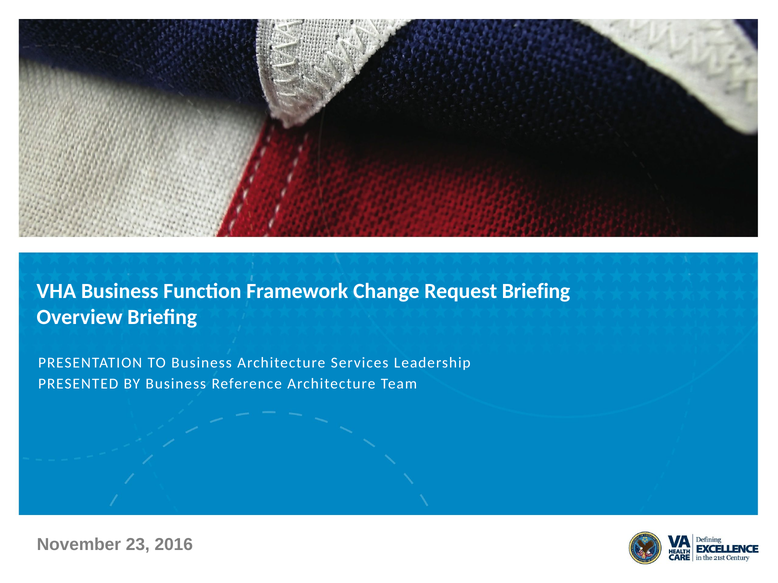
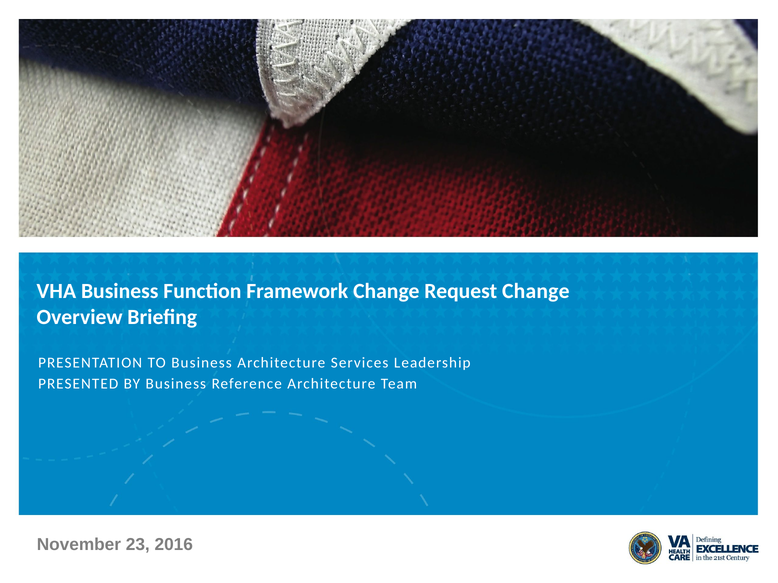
Request Briefing: Briefing -> Change (536, 291)
